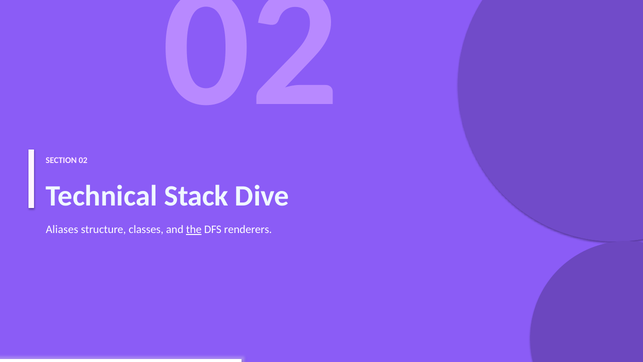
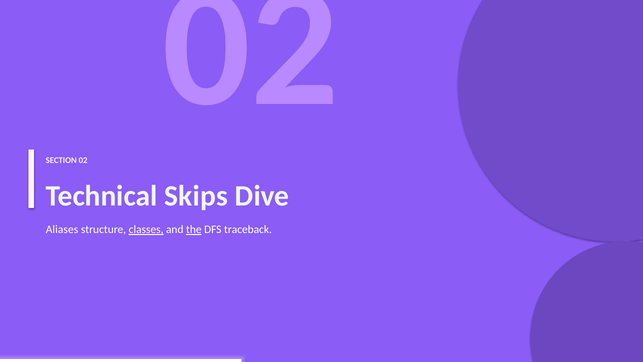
Stack: Stack -> Skips (196, 196)
classes underline: none -> present (146, 229)
renderers: renderers -> traceback (248, 229)
